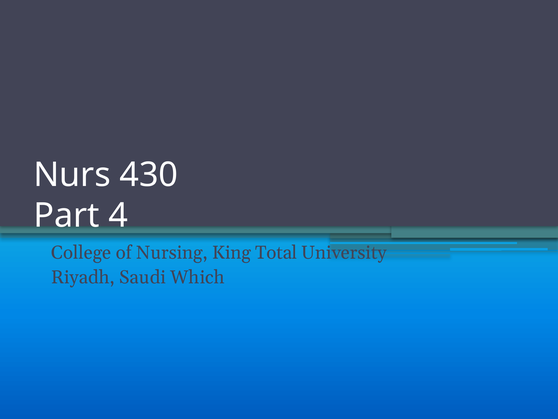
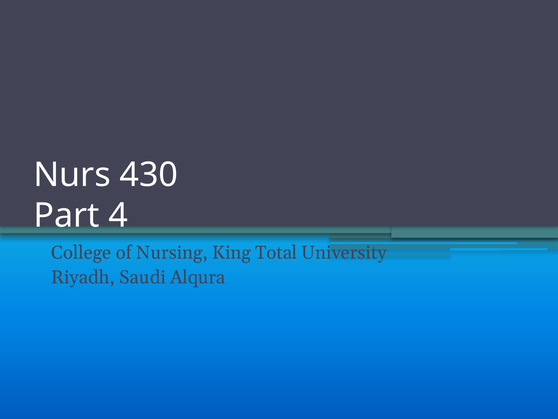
Which: Which -> Alqura (198, 277)
